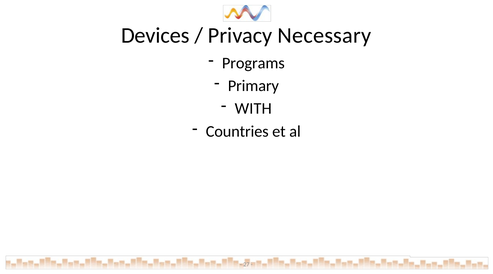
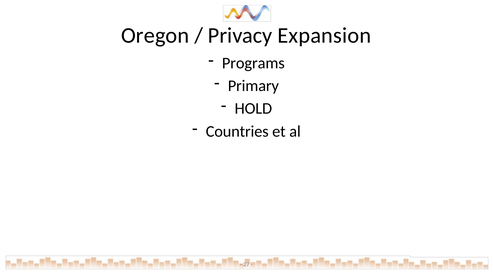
Devices: Devices -> Oregon (155, 35)
Necessary: Necessary -> Expansion (324, 35)
WITH: WITH -> HOLD (253, 109)
